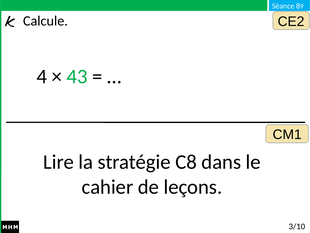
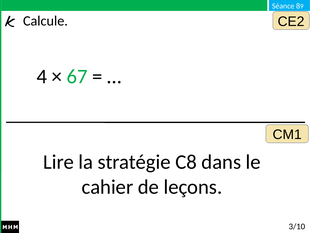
43: 43 -> 67 (77, 76)
